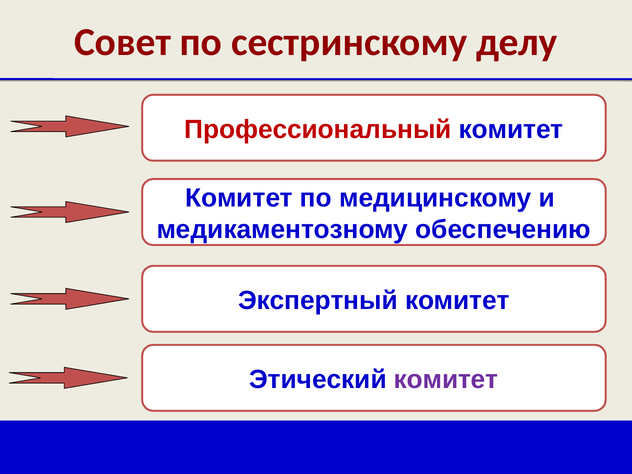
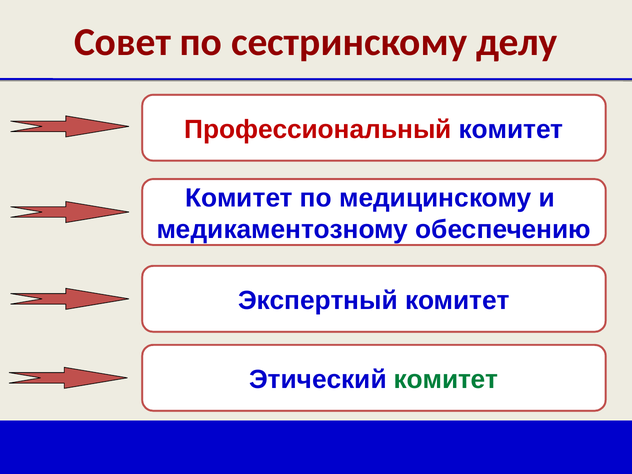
комитет colour: purple -> green (446, 380)
